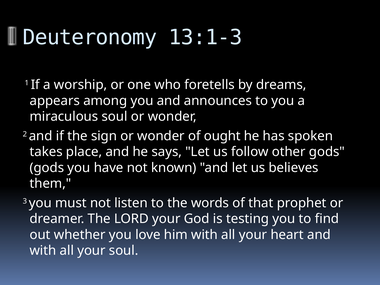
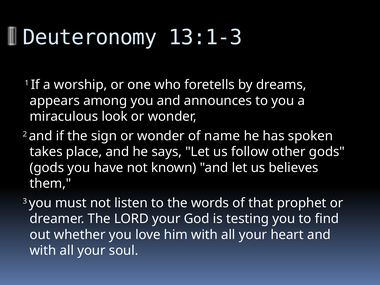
miraculous soul: soul -> look (115, 116)
ought: ought -> name (222, 136)
